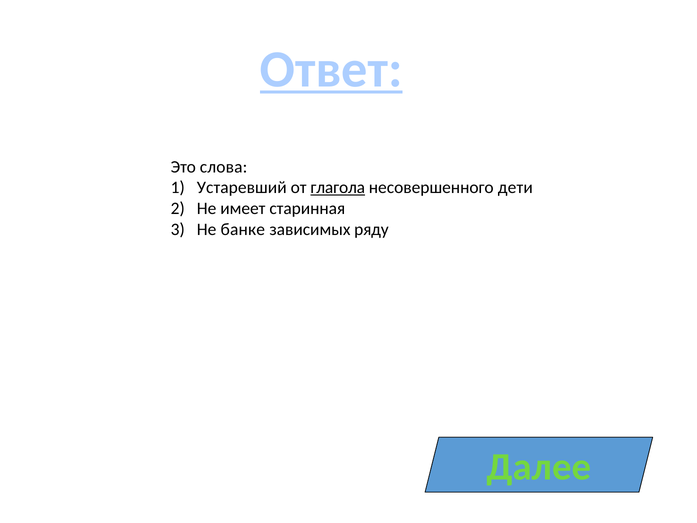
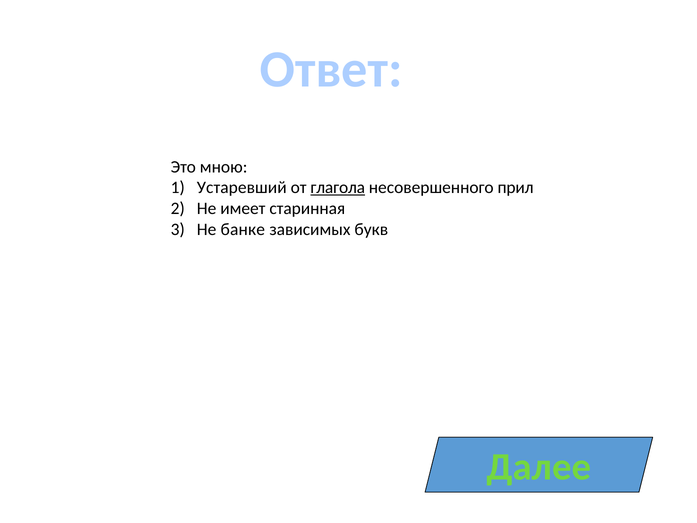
Ответ underline: present -> none (331, 69)
слова: слова -> мною (224, 167)
дети: дети -> прил (516, 188)
ряду: ряду -> букв (371, 229)
